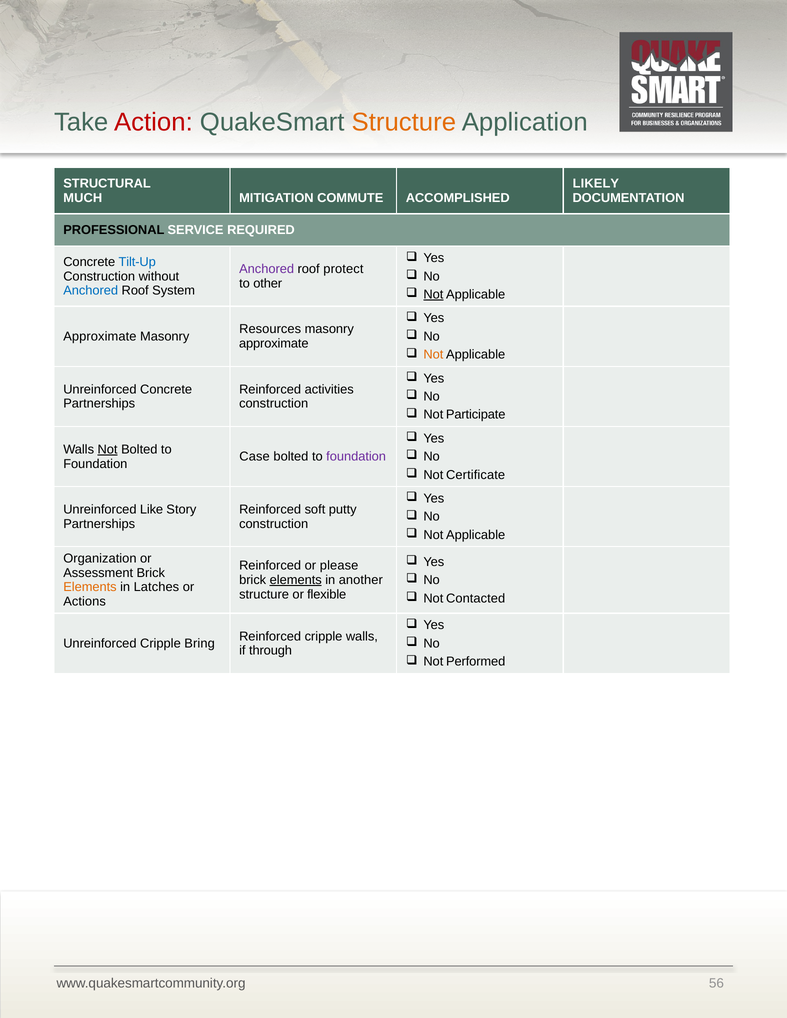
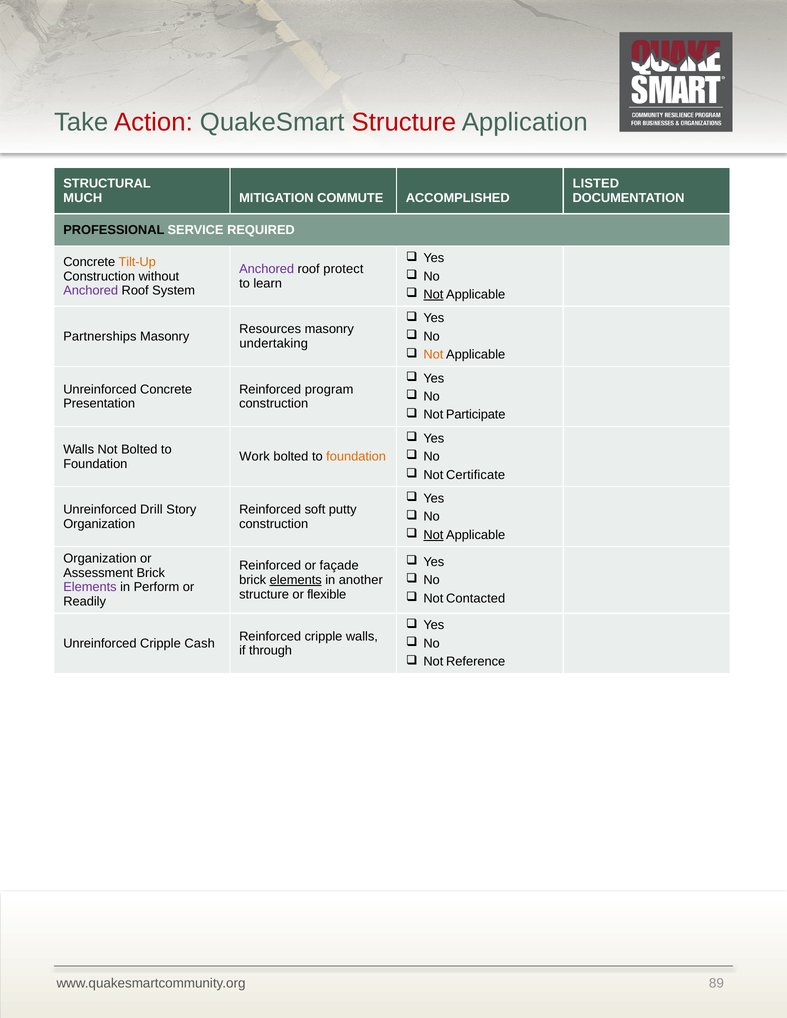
Structure colour: orange -> red (404, 123)
LIKELY: LIKELY -> LISTED (596, 184)
Tilt-Up colour: blue -> orange (137, 262)
other: other -> learn (268, 284)
Anchored colour: blue -> purple (91, 291)
Approximate: Approximate -> Partnerships (100, 337)
approximate: approximate -> undertaking (274, 344)
activities: activities -> program (329, 390)
Partnerships: Partnerships -> Presentation (99, 404)
Not underline: present -> none (108, 450)
Case: Case -> Work (255, 457)
foundation colour: purple -> orange (356, 457)
Like: Like -> Drill (151, 510)
Partnerships: Partnerships -> Organization (99, 524)
Not underline: none -> present (433, 535)
please: please -> façade (339, 566)
Elements colour: orange -> purple (90, 588)
Latches: Latches -> Perform (156, 588)
Actions: Actions -> Readily (85, 602)
Bring: Bring -> Cash (200, 644)
Performed: Performed -> Reference (476, 662)
56: 56 -> 89 (716, 984)
